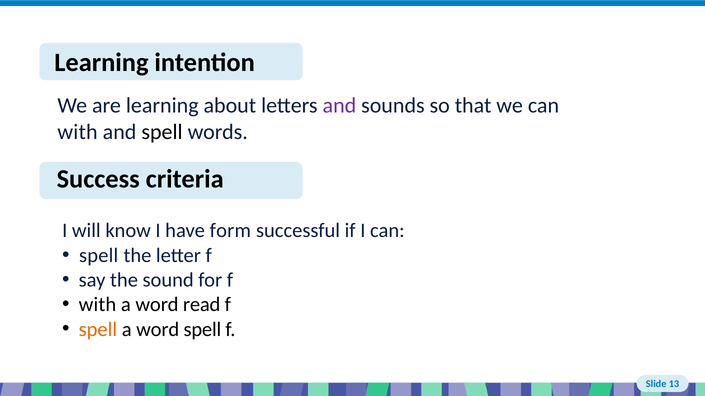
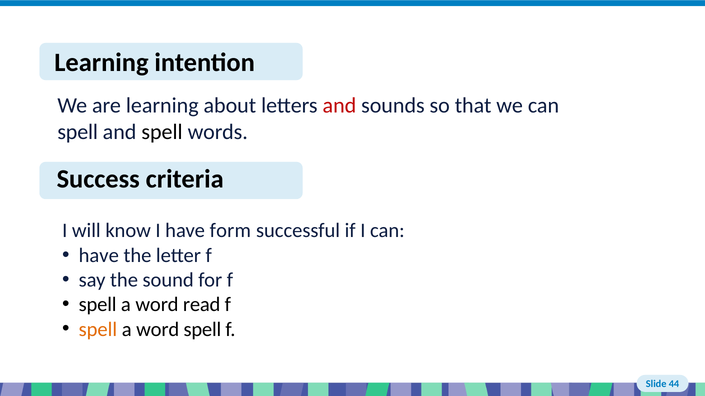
and colour: purple -> red (339, 106)
with: with -> spell (78, 132)
spell: spell -> have (99, 256)
with: with -> spell (98, 305)
13: 13 -> 44 (674, 385)
